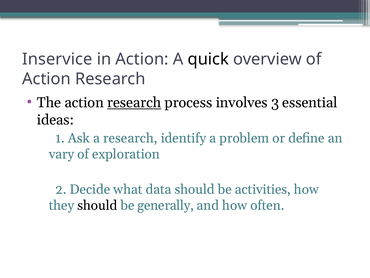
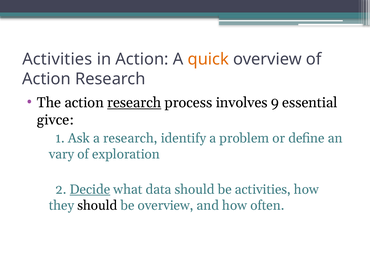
Inservice: Inservice -> Activities (57, 59)
quick colour: black -> orange (208, 59)
3: 3 -> 9 (275, 102)
ideas: ideas -> givce (55, 120)
Decide underline: none -> present (90, 189)
be generally: generally -> overview (166, 205)
